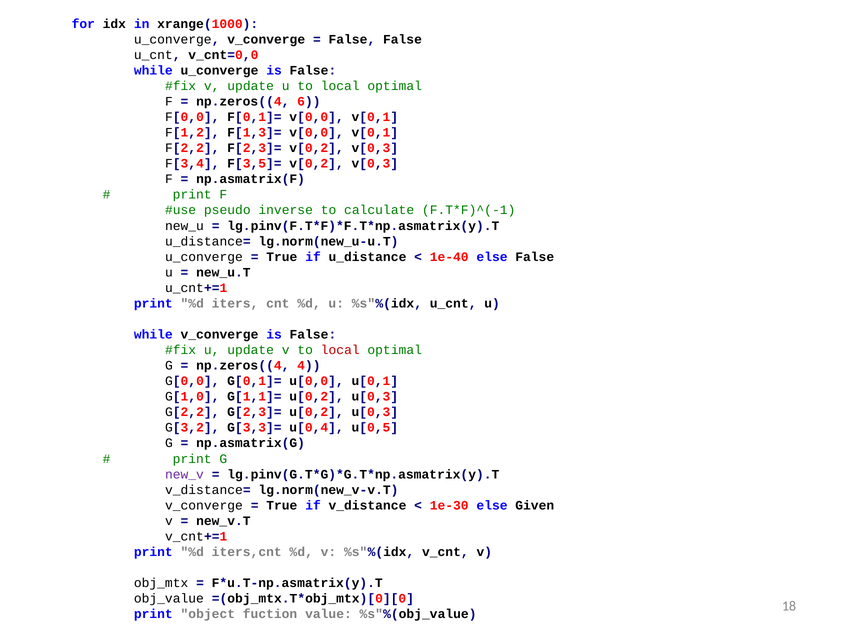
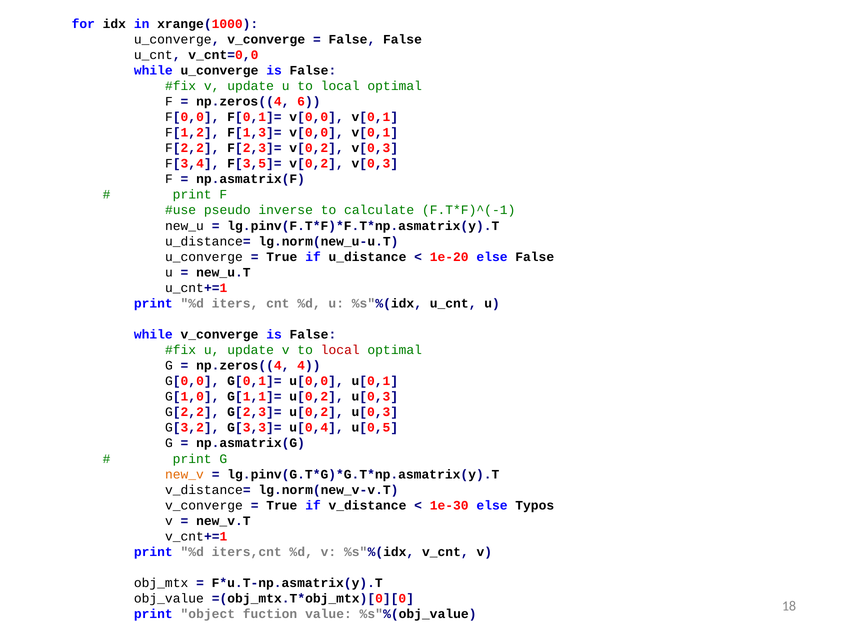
1e-40: 1e-40 -> 1e-20 (449, 257)
new_v colour: purple -> orange (184, 474)
Given: Given -> Typos (535, 506)
